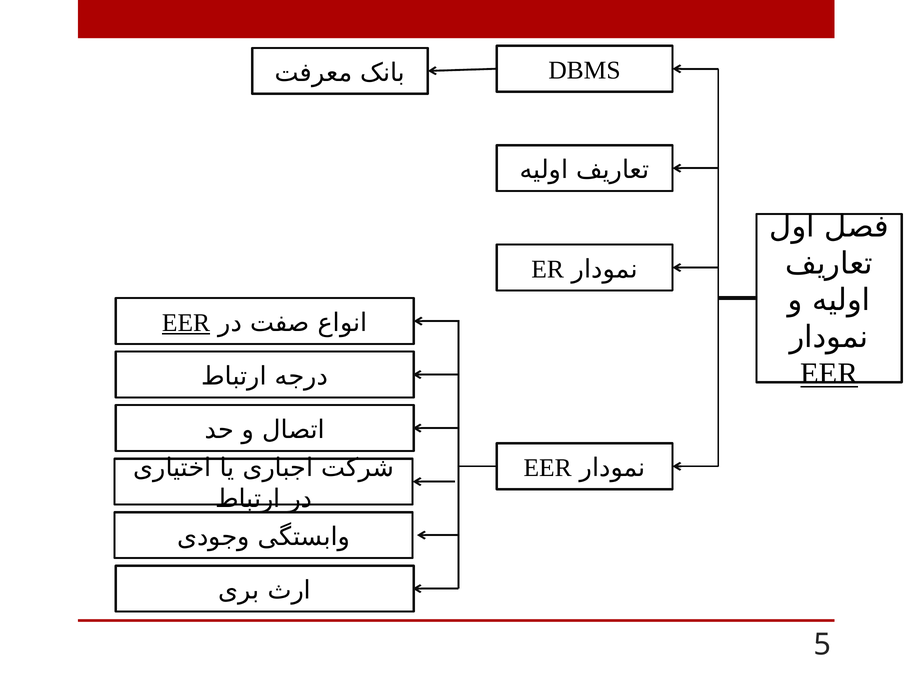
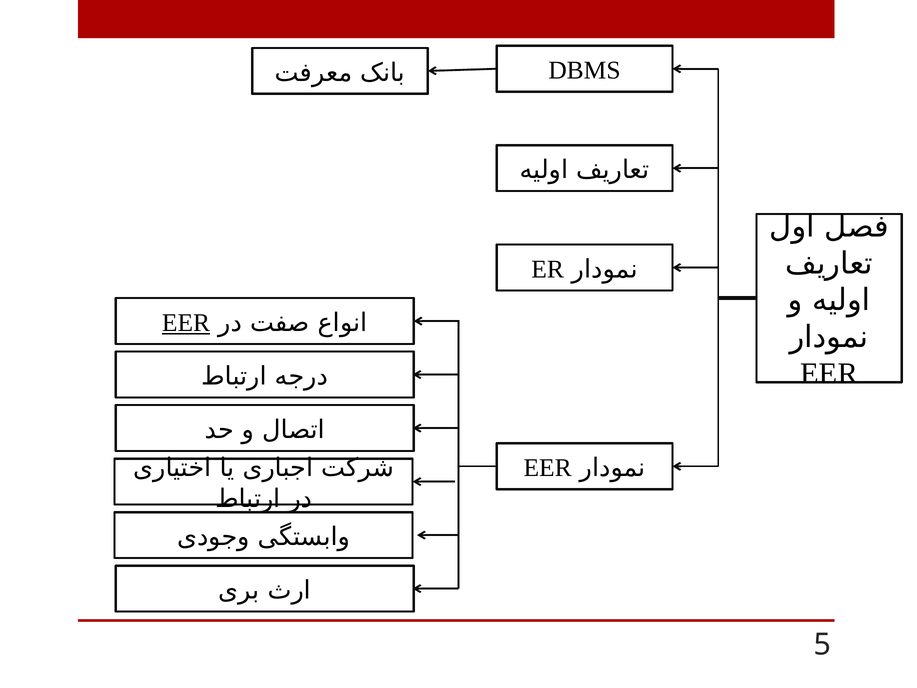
EER underline: present -> none (829, 374)
